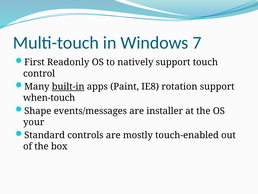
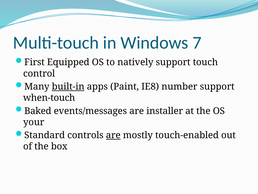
Readonly: Readonly -> Equipped (68, 62)
rotation: rotation -> number (179, 86)
Shape: Shape -> Baked (38, 111)
are underline: none -> present (113, 135)
